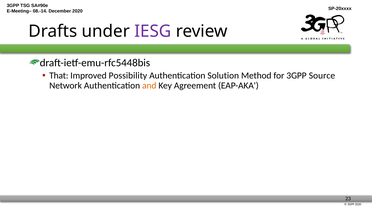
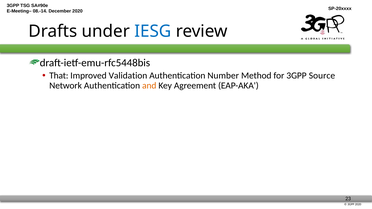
IESG colour: purple -> blue (153, 31)
Possibility: Possibility -> Validation (128, 76)
Solution: Solution -> Number (223, 76)
